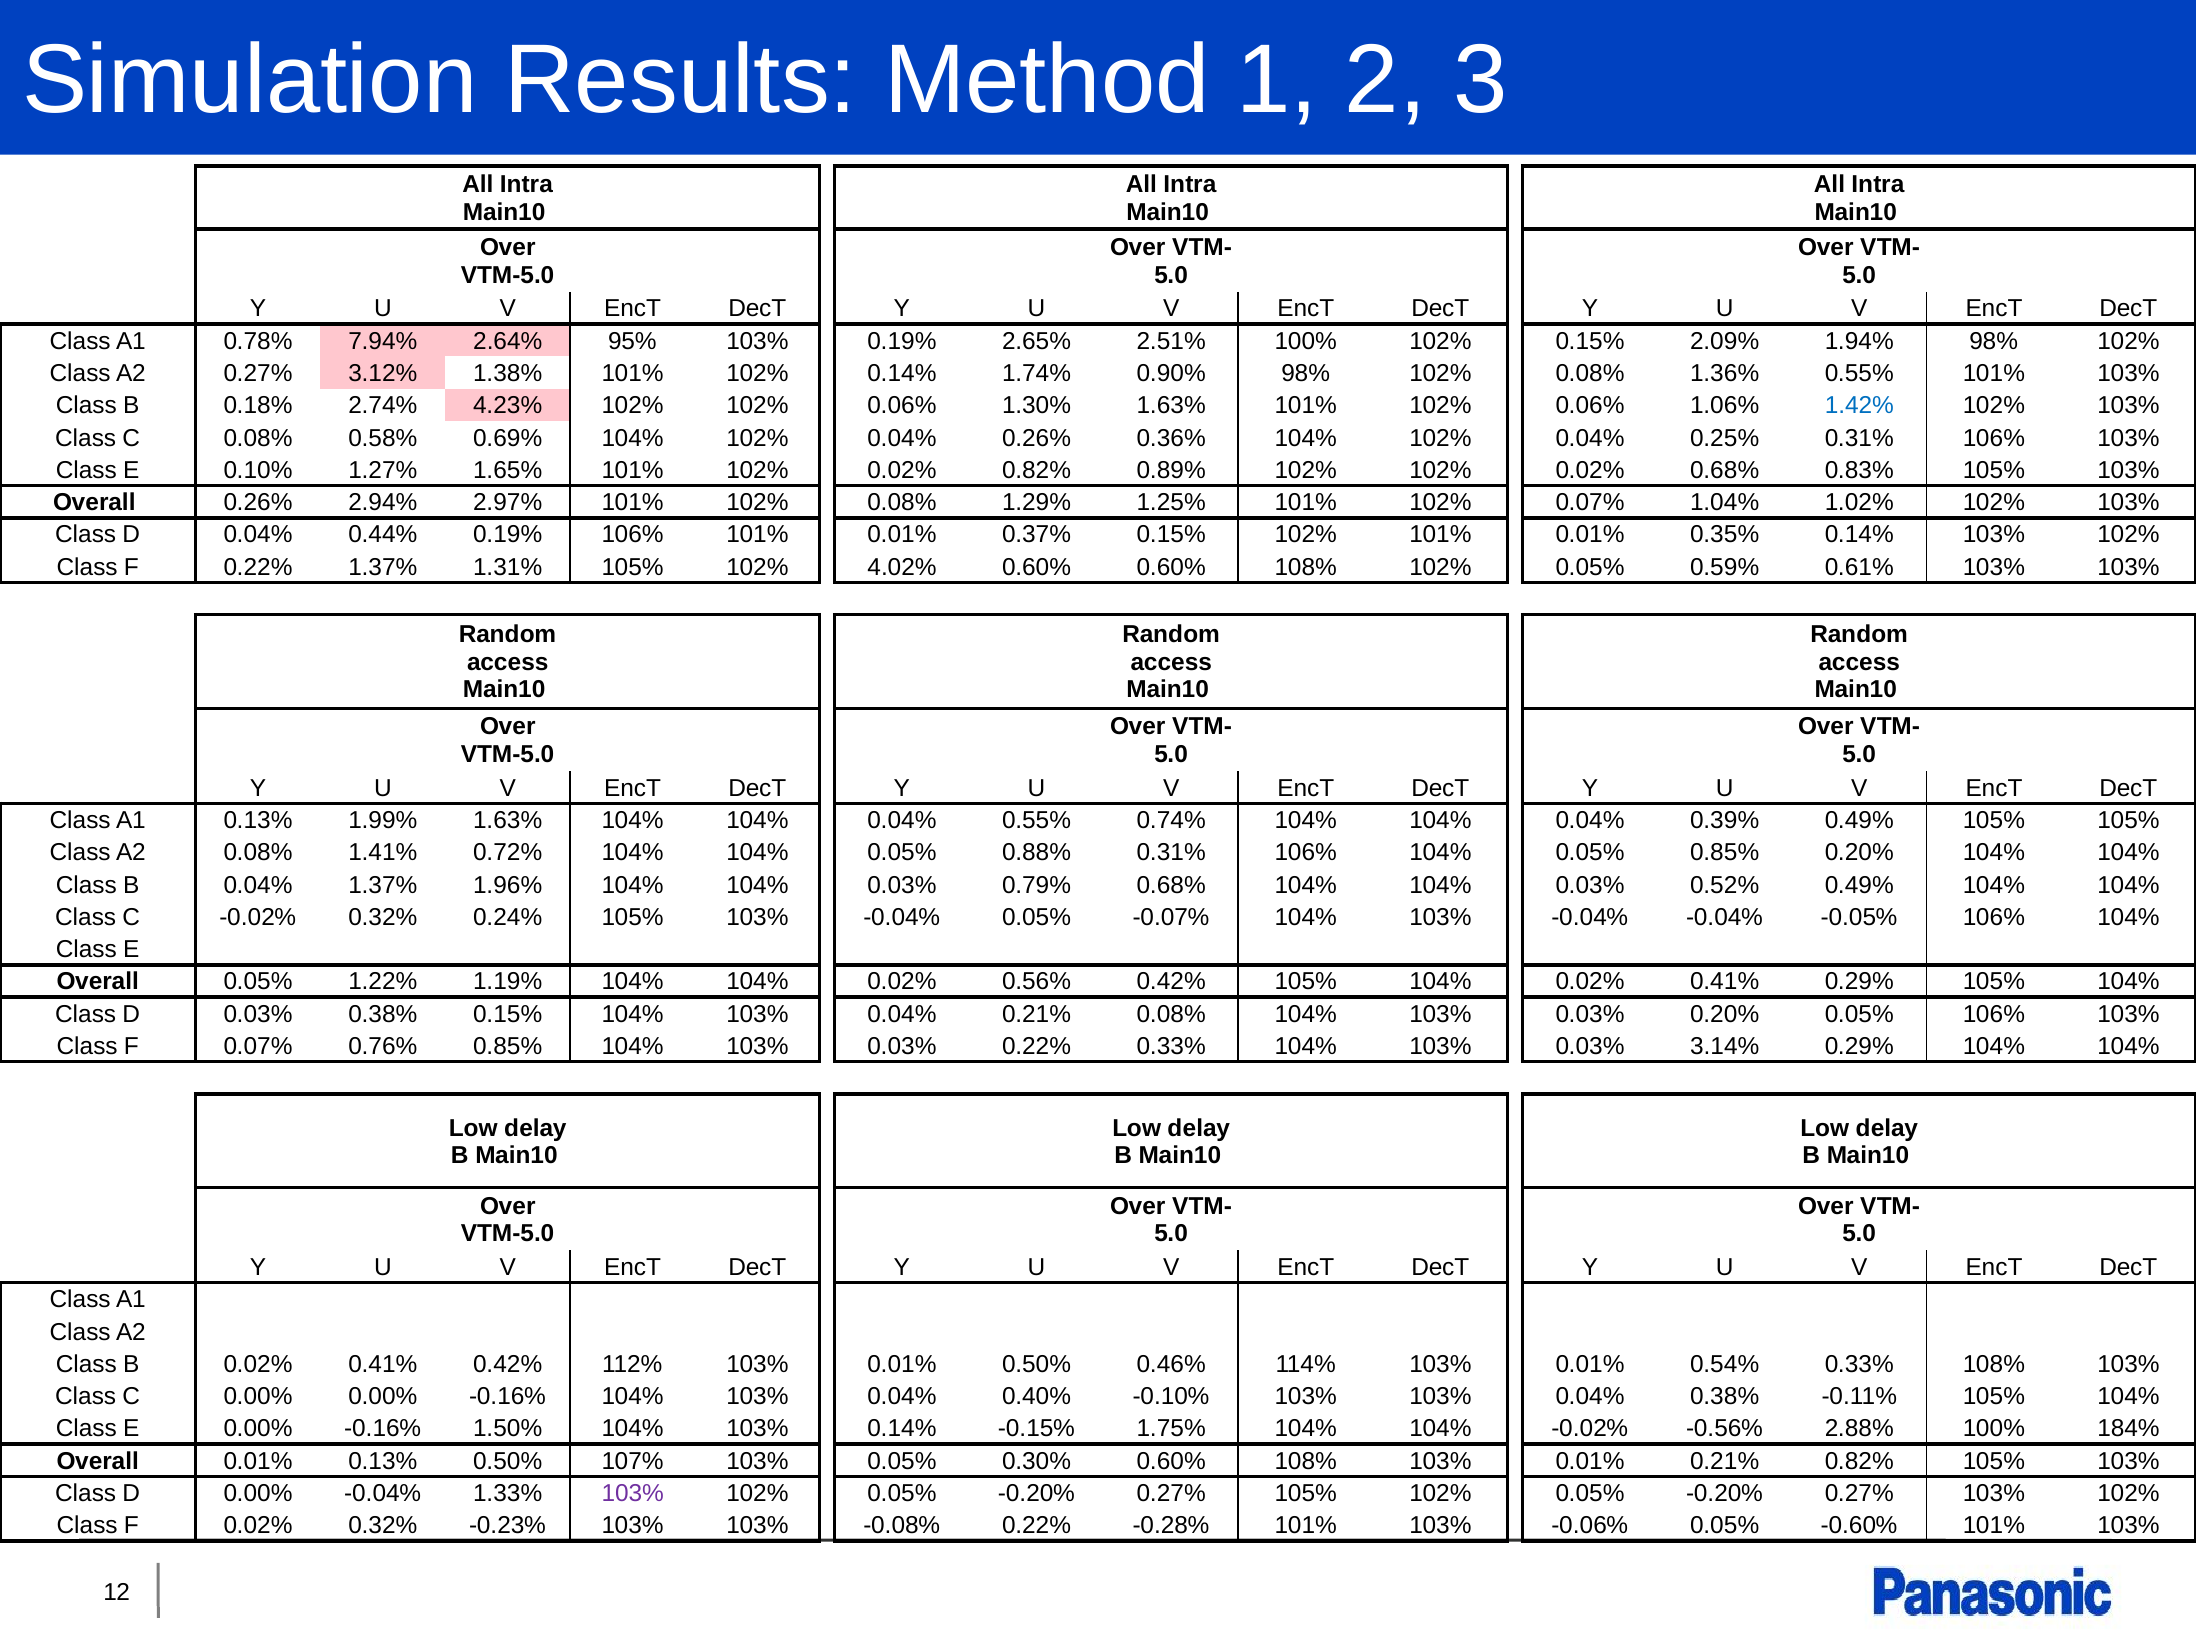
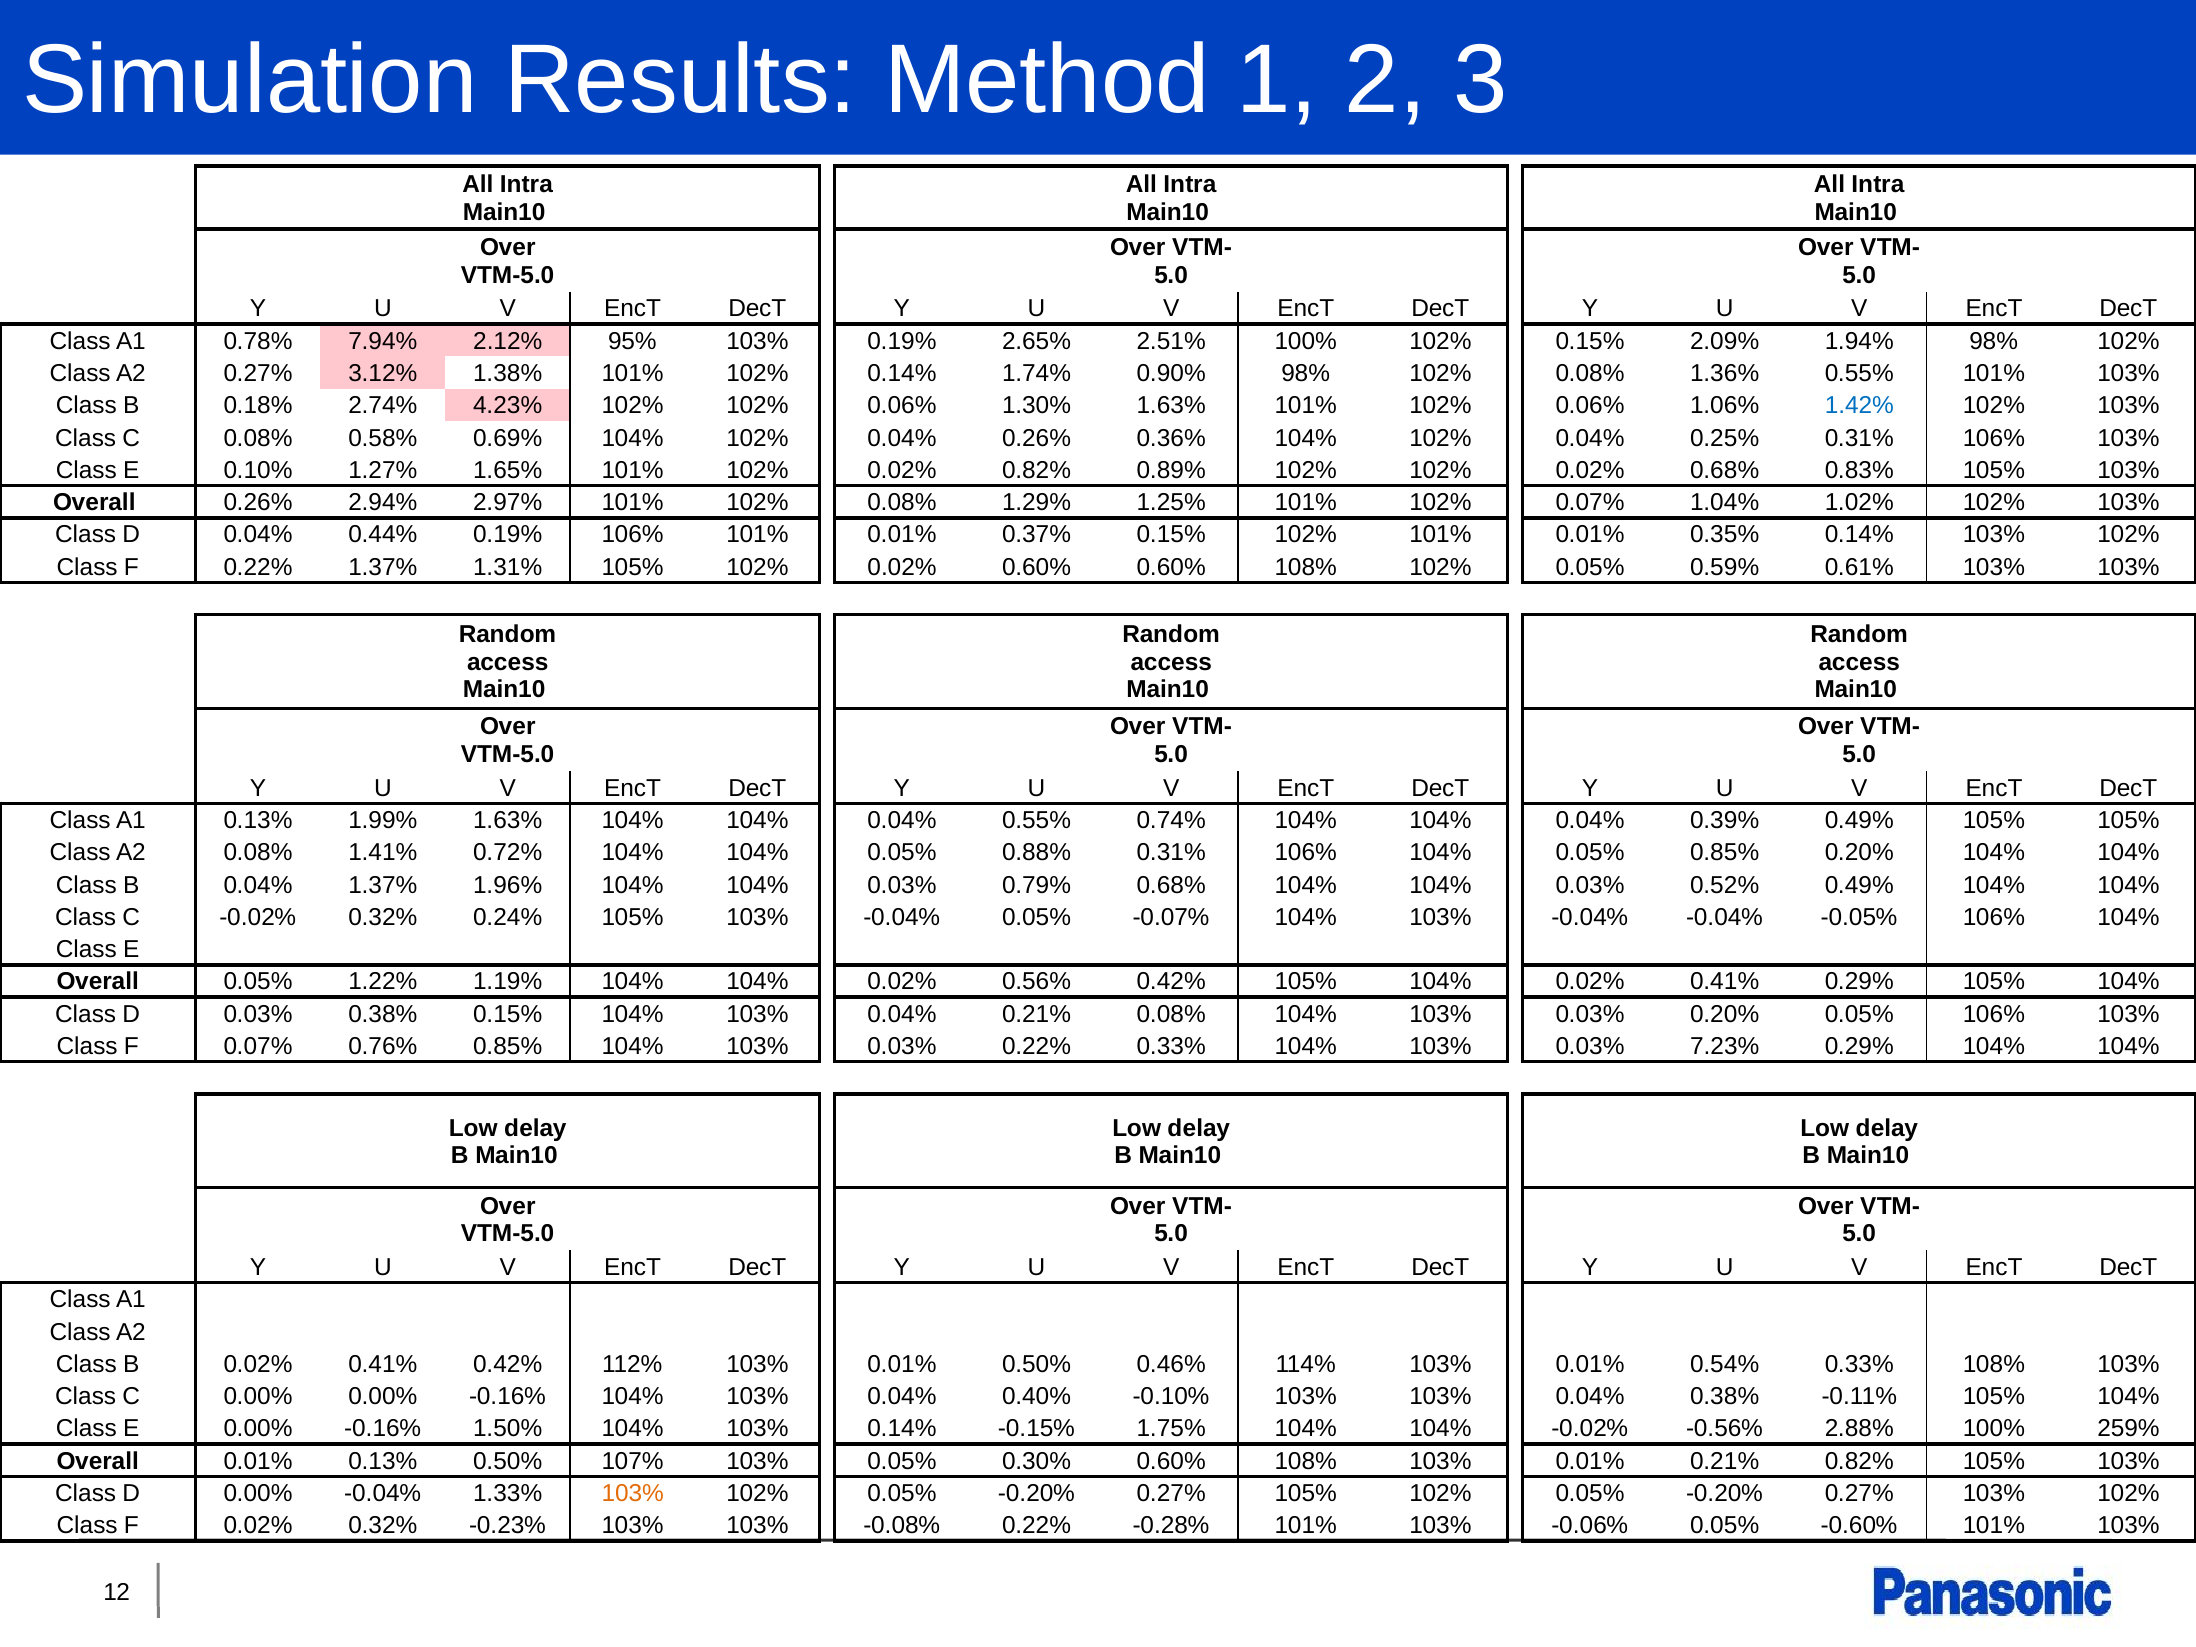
2.64%: 2.64% -> 2.12% (508, 341)
4.02%: 4.02% -> 0.02% (902, 567)
3.14%: 3.14% -> 7.23% (1725, 1046)
184%: 184% -> 259% (2129, 1429)
103% colour: purple -> orange (633, 1494)
